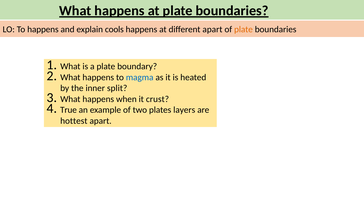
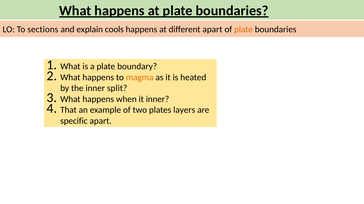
To happens: happens -> sections (43, 30)
magma colour: blue -> orange (140, 78)
it crust: crust -> inner (158, 99)
True: True -> That (68, 110)
hottest: hottest -> specific (74, 121)
